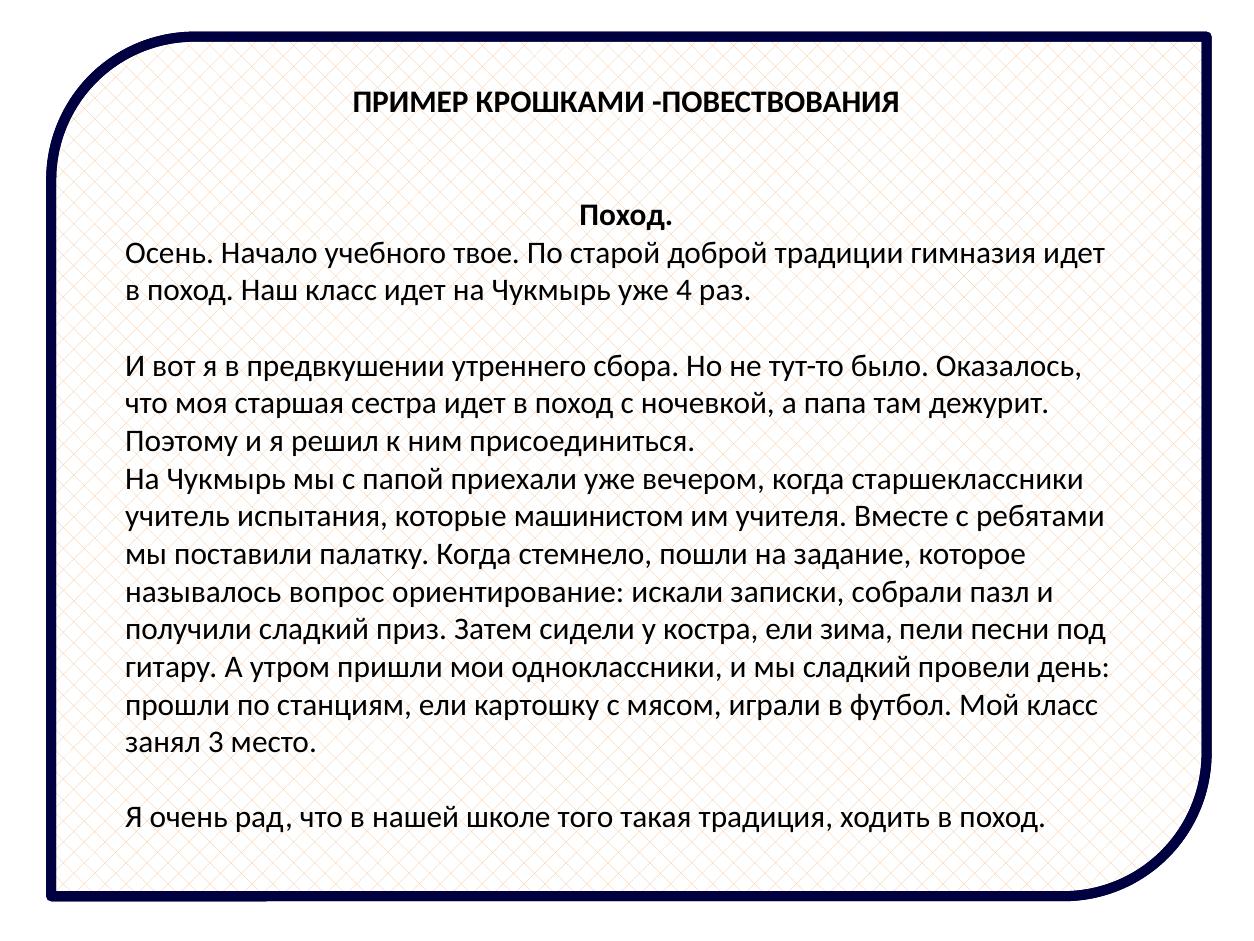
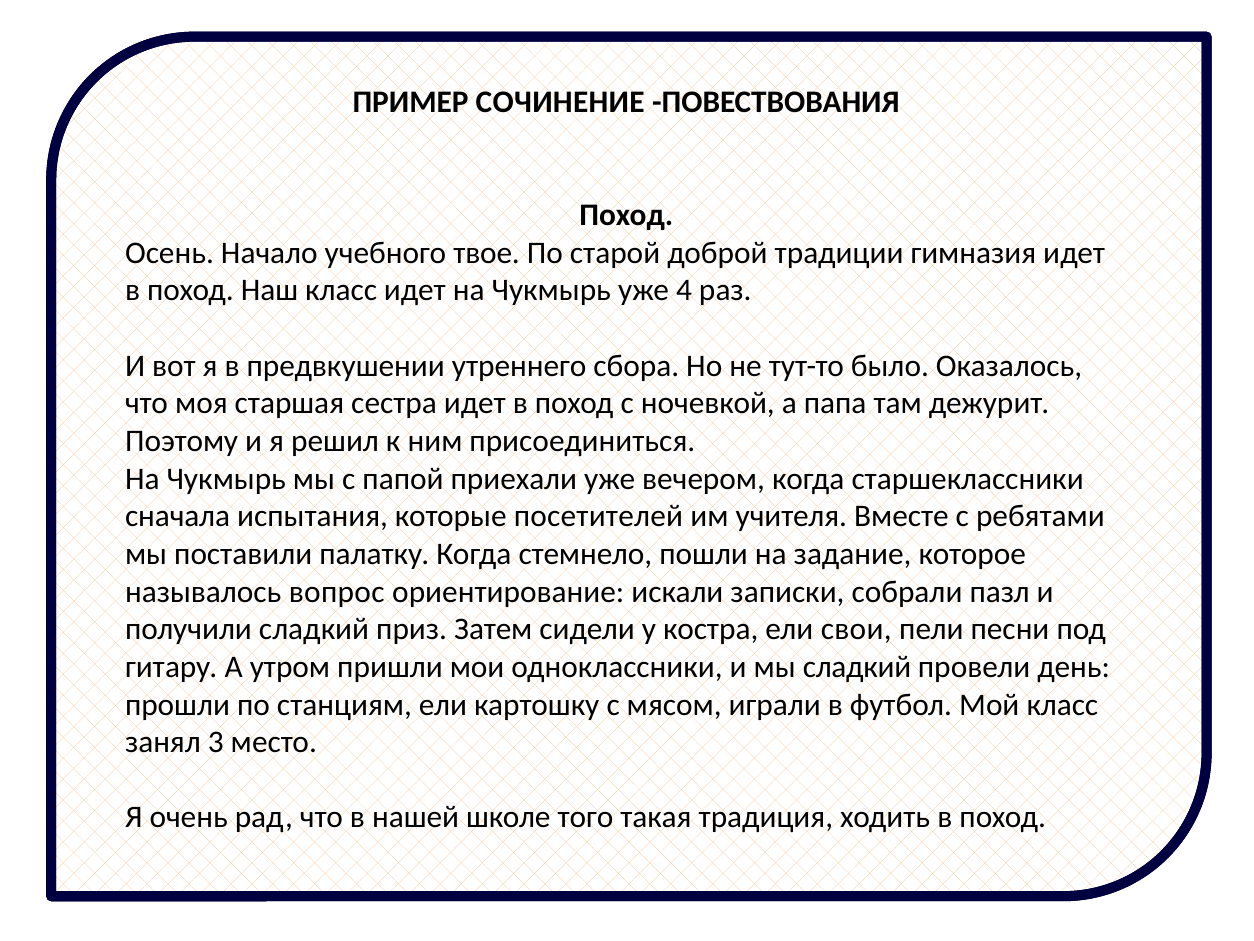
КРОШКАМИ: КРОШКАМИ -> СОЧИНЕНИЕ (560, 102)
учитель: учитель -> сначала (178, 516)
машинистом: машинистом -> посетителей (598, 516)
зима: зима -> свои (856, 629)
